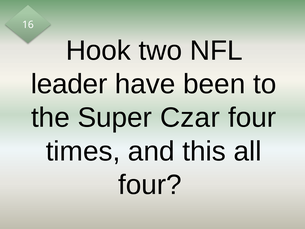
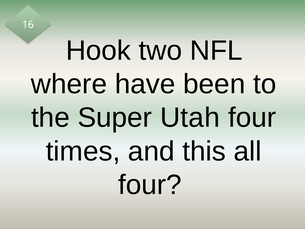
leader: leader -> where (69, 84)
Czar: Czar -> Utah (190, 118)
